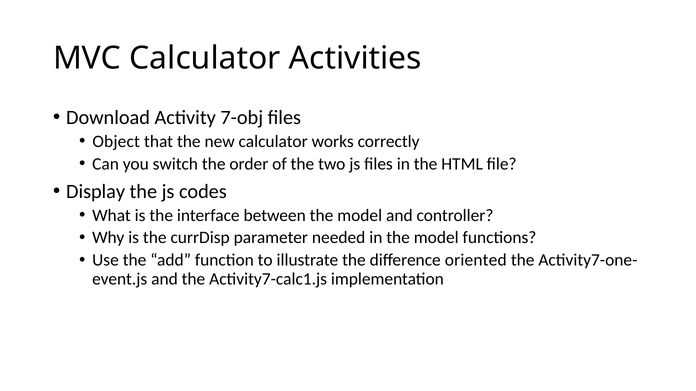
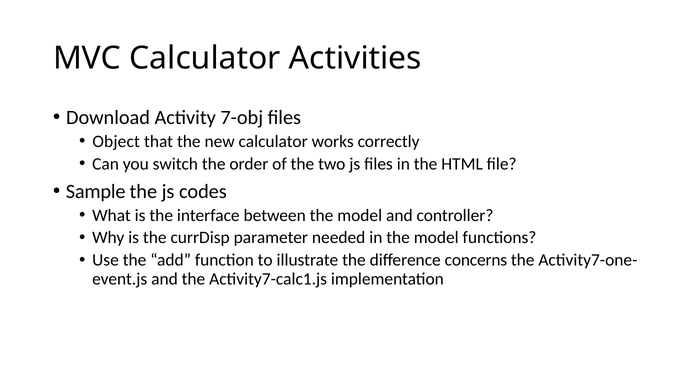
Display: Display -> Sample (96, 192)
oriented: oriented -> concerns (476, 260)
